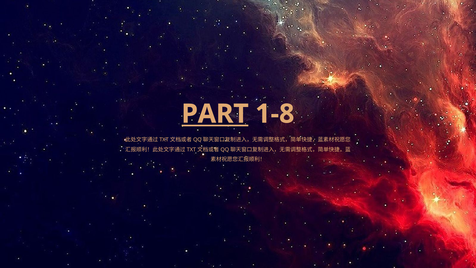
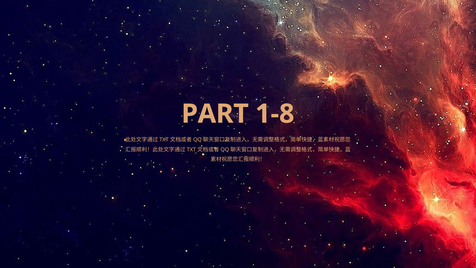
PART underline: present -> none (215, 114)
